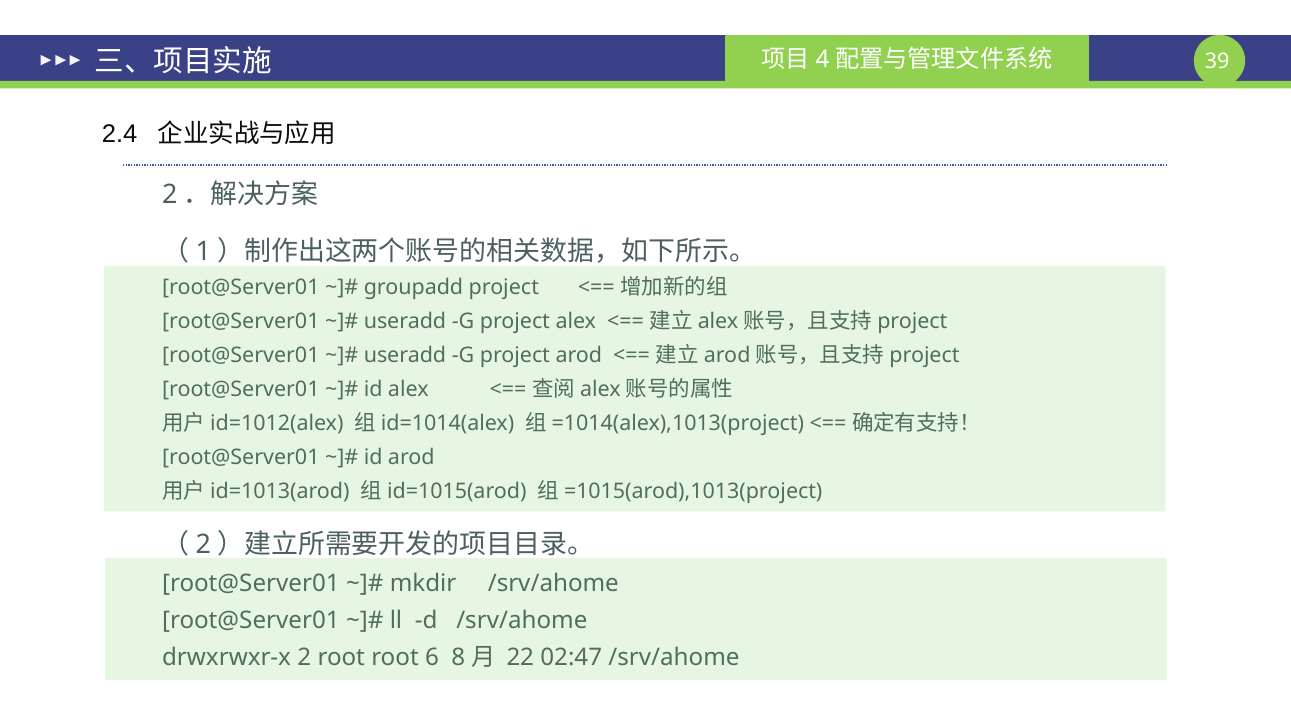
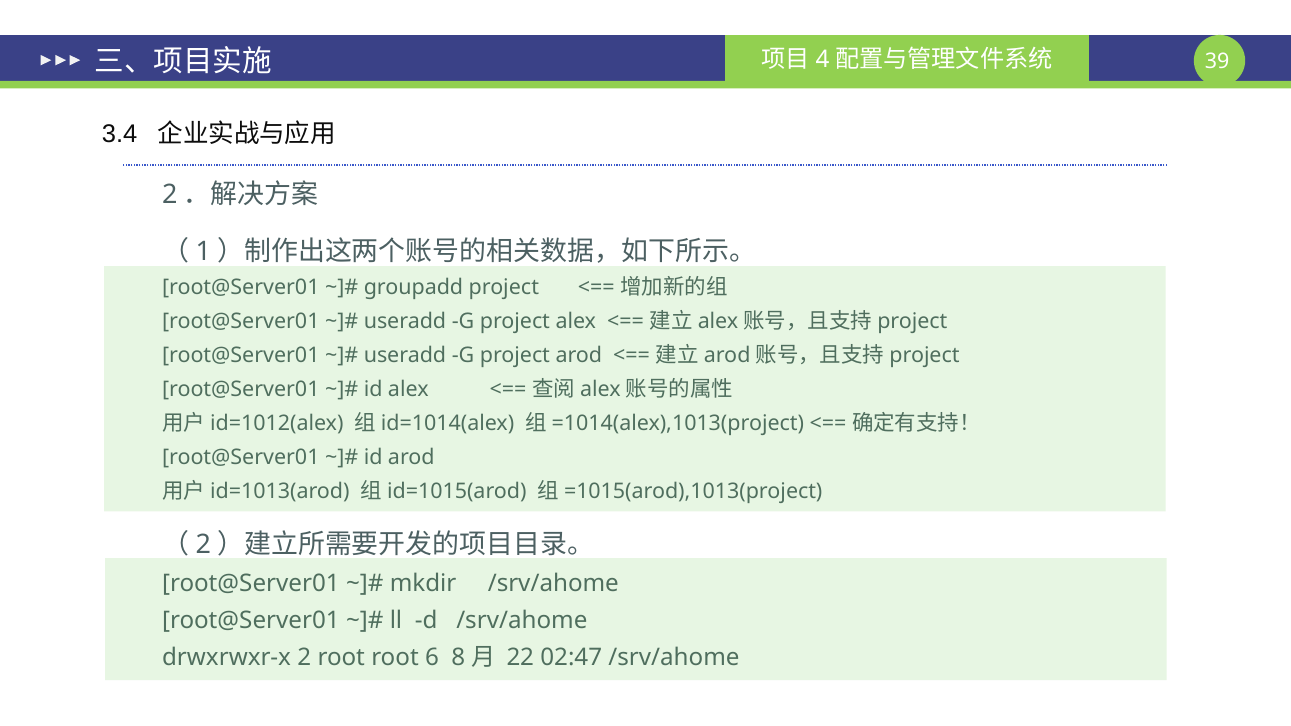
2.4: 2.4 -> 3.4 (120, 134)
